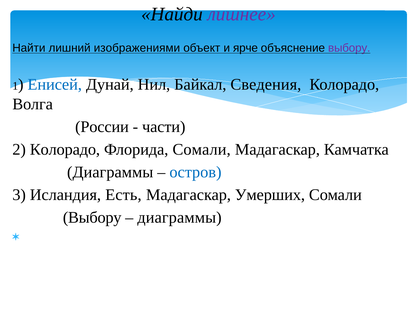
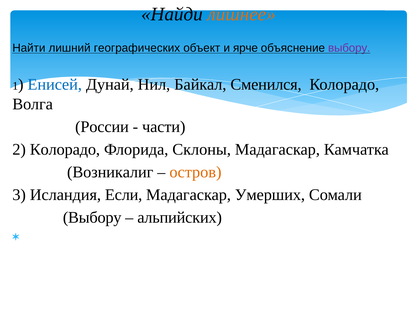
лишнее colour: purple -> orange (242, 14)
изображениями: изображениями -> географических (137, 48)
Сведения: Сведения -> Сменился (266, 84)
Флорида Сомали: Сомали -> Склоны (202, 149)
Диаграммы: Диаграммы -> Возникалиг (110, 172)
остров colour: blue -> orange (196, 172)
Есть: Есть -> Если (124, 195)
диаграммы: диаграммы -> альпийских (180, 217)
